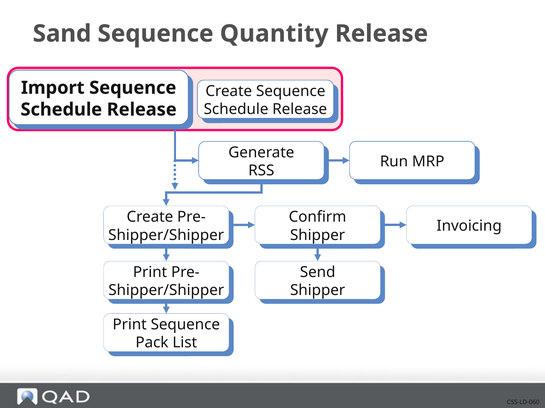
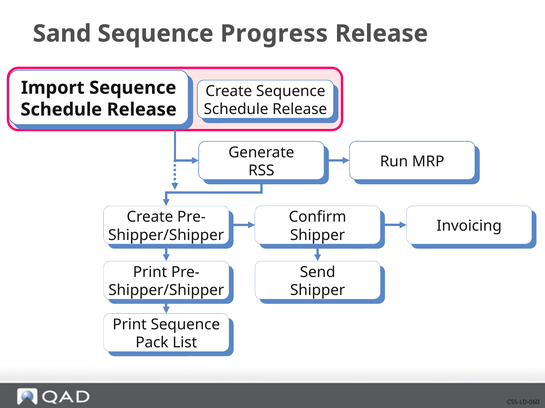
Quantity: Quantity -> Progress (274, 34)
